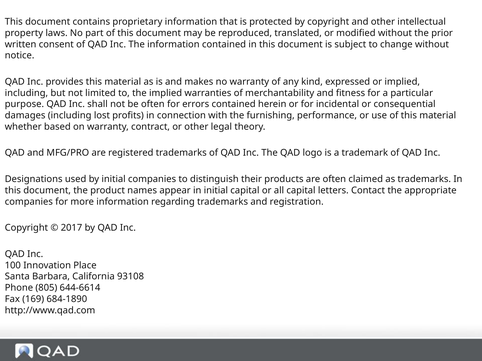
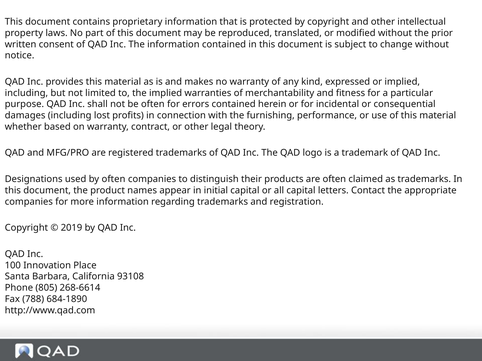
by initial: initial -> often (114, 179)
2017: 2017 -> 2019 (71, 228)
644-6614: 644-6614 -> 268-6614 (80, 288)
169: 169 -> 788 (33, 299)
